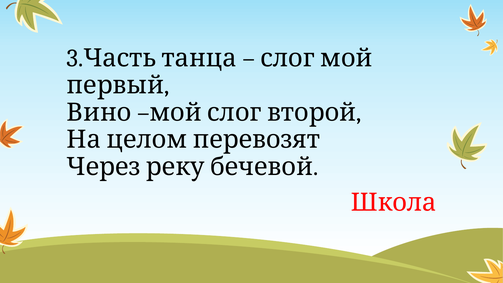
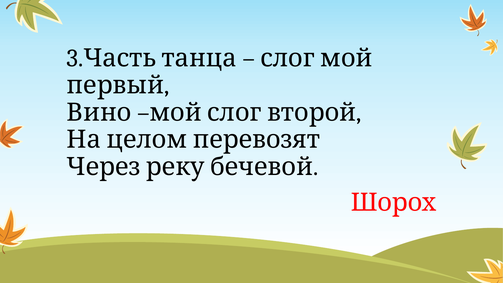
Школа: Школа -> Шорох (394, 202)
